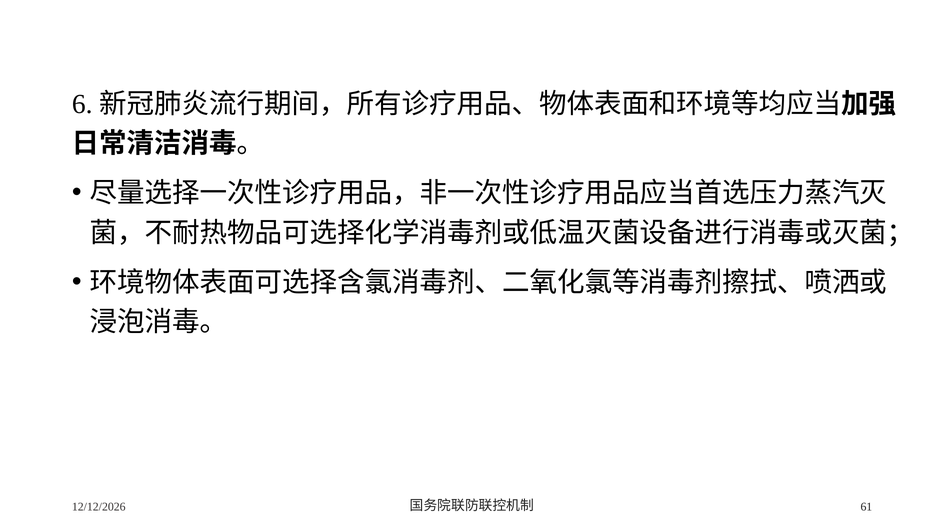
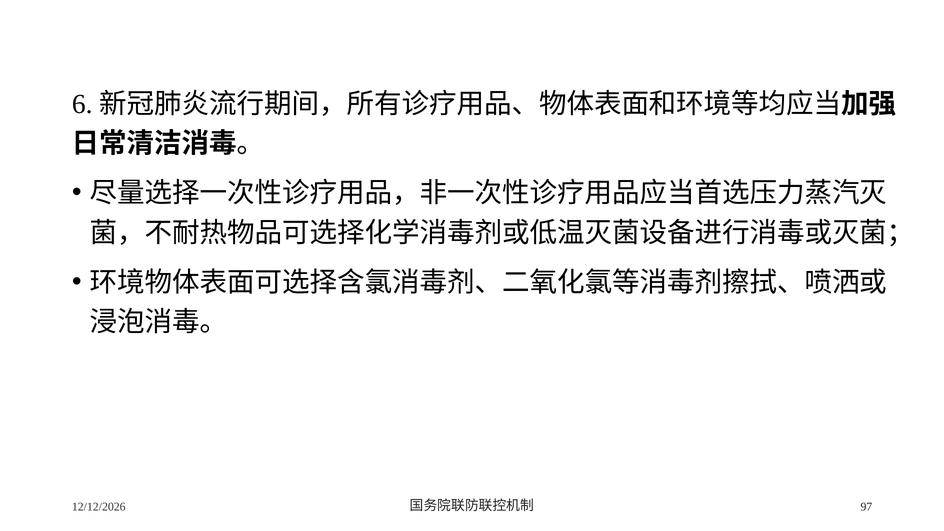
61: 61 -> 97 (866, 507)
